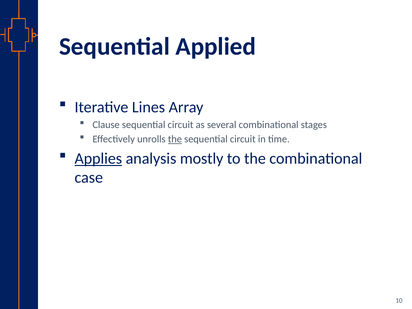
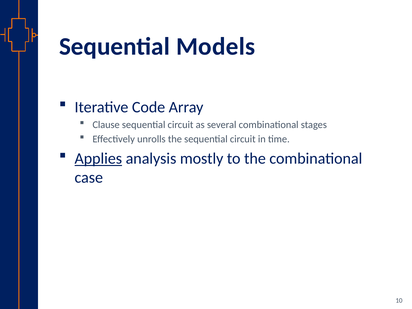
Applied: Applied -> Models (216, 46)
Lines: Lines -> Code (149, 107)
the underline: present -> none (175, 139)
